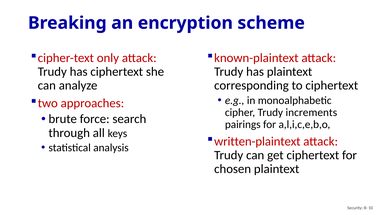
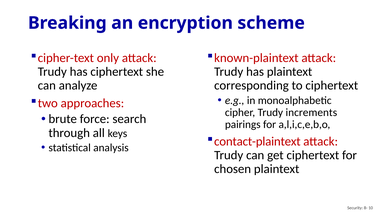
written-plaintext: written-plaintext -> contact-plaintext (257, 142)
